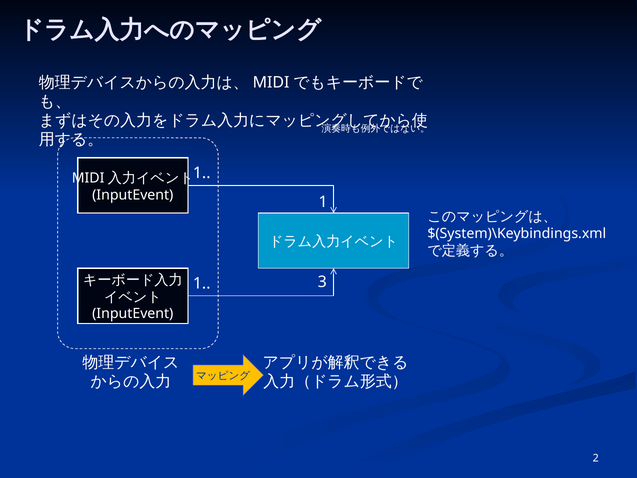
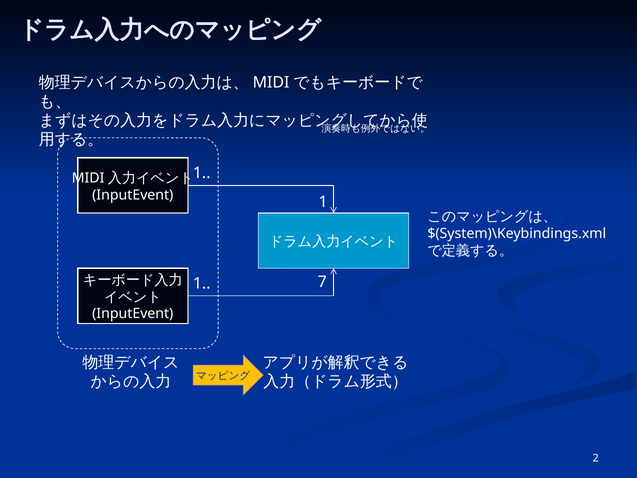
3: 3 -> 7 (322, 282)
